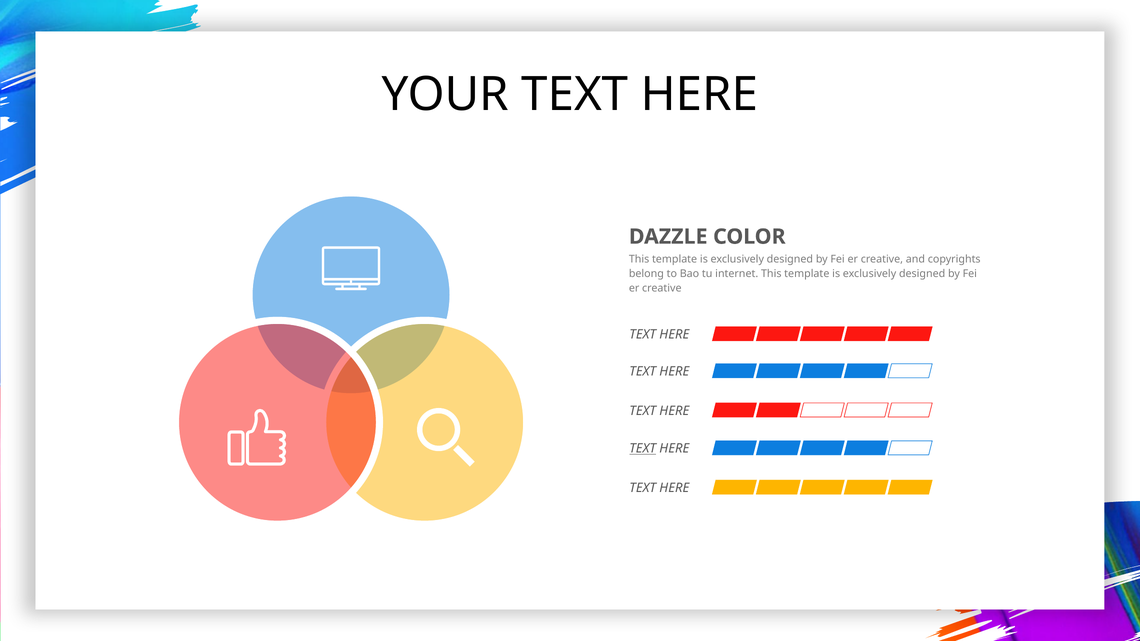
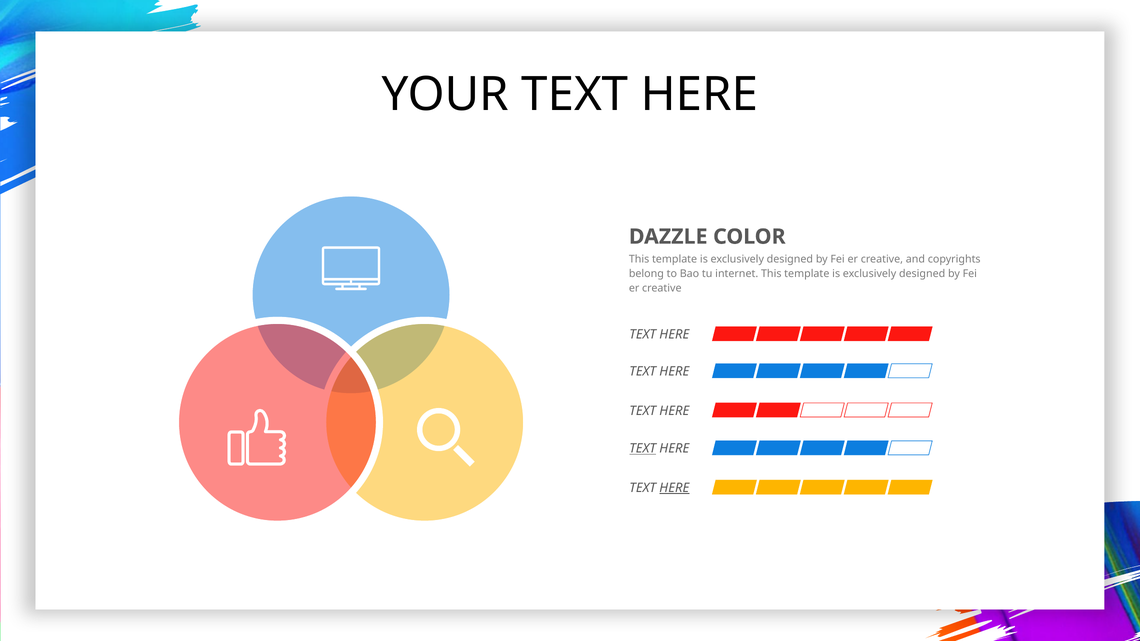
HERE underline: none -> present (674, 488)
